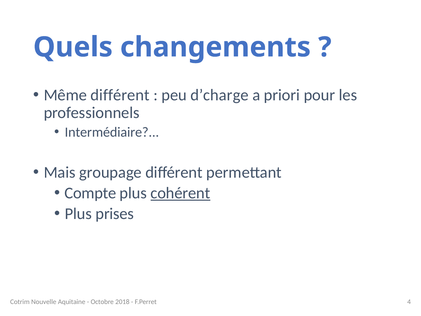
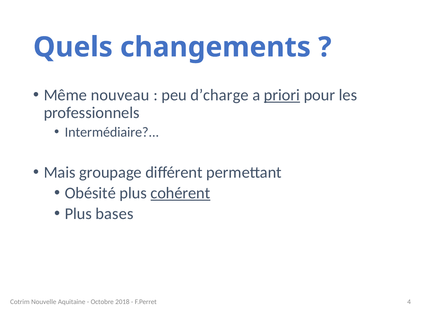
Même différent: différent -> nouveau (120, 95)
priori underline: none -> present (282, 95)
Compte: Compte -> Obésité (90, 193)
prises: prises -> bases (115, 213)
